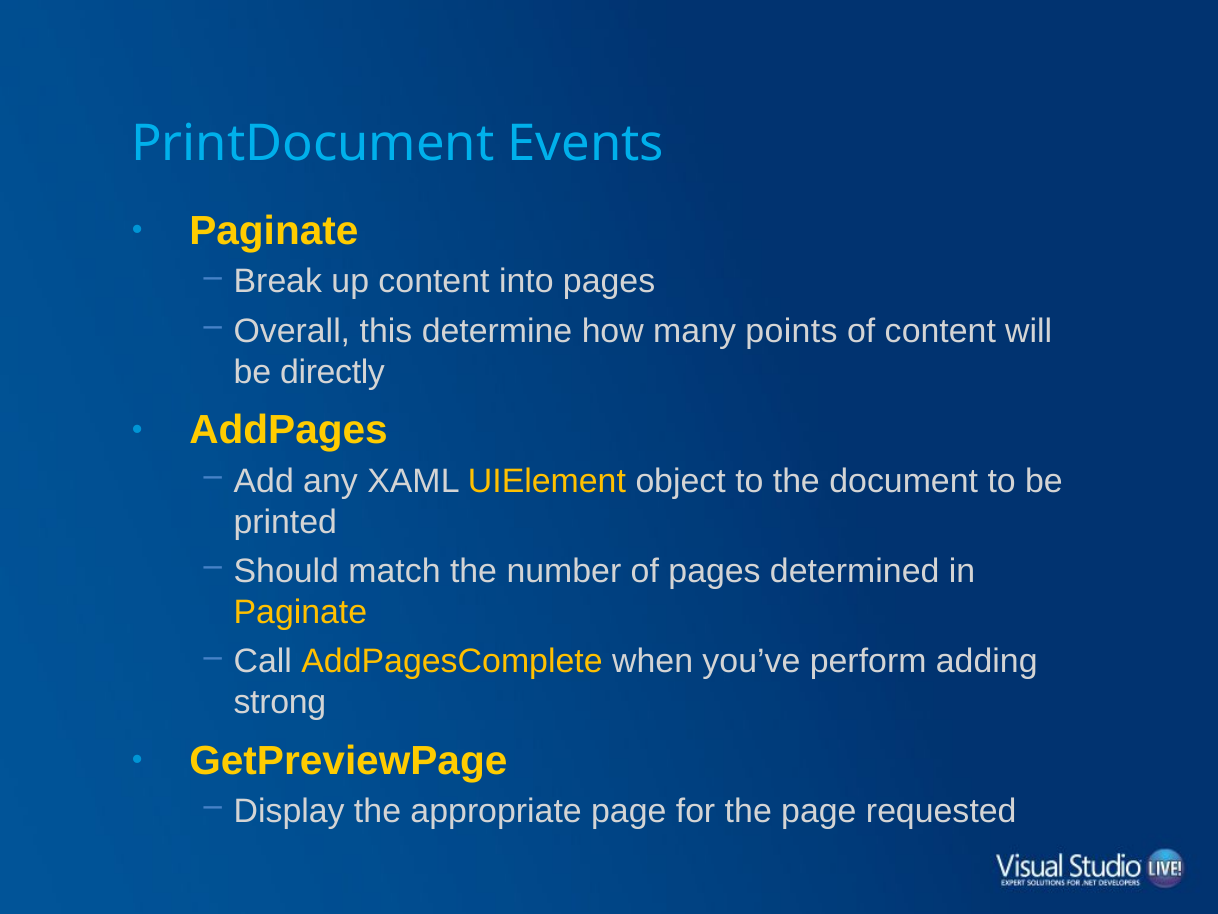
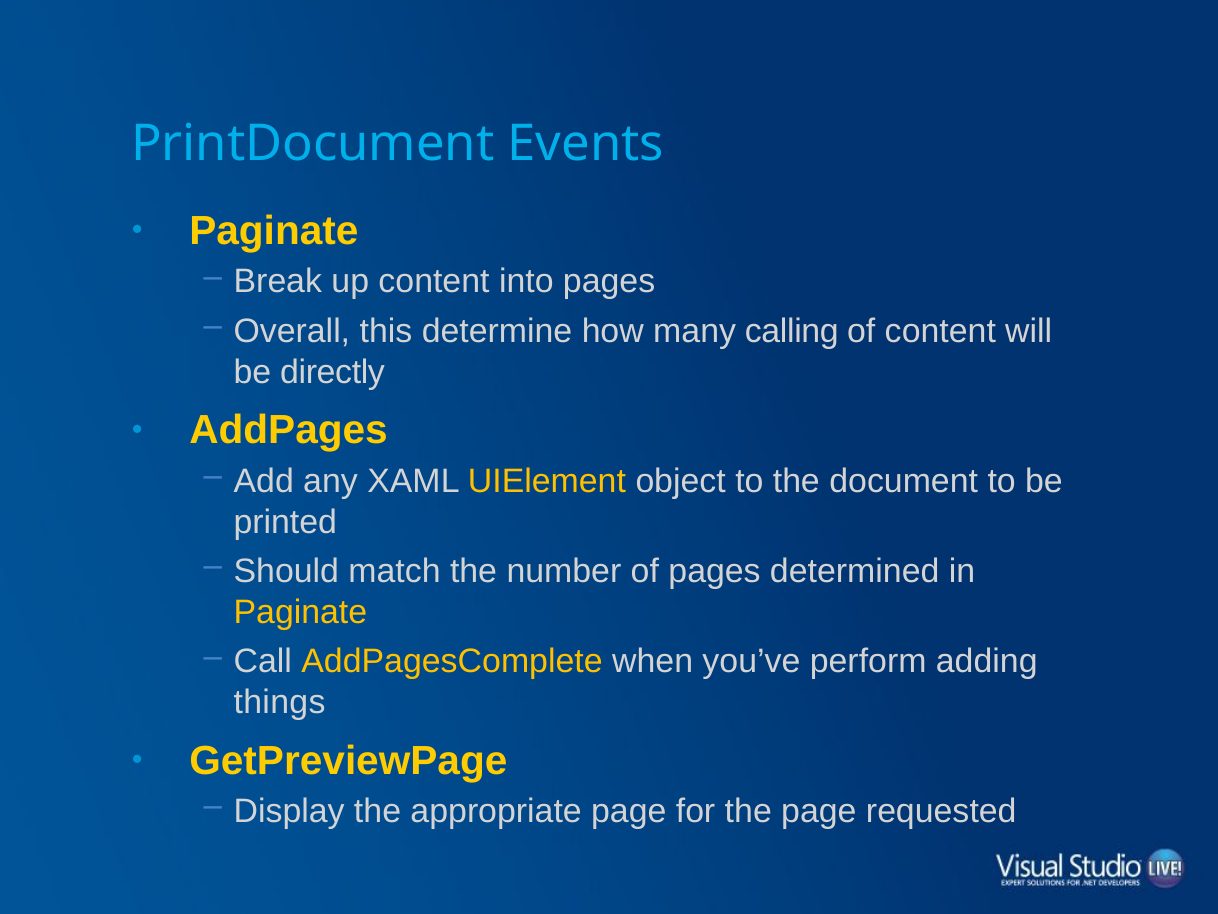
points: points -> calling (792, 331)
strong: strong -> things (280, 702)
